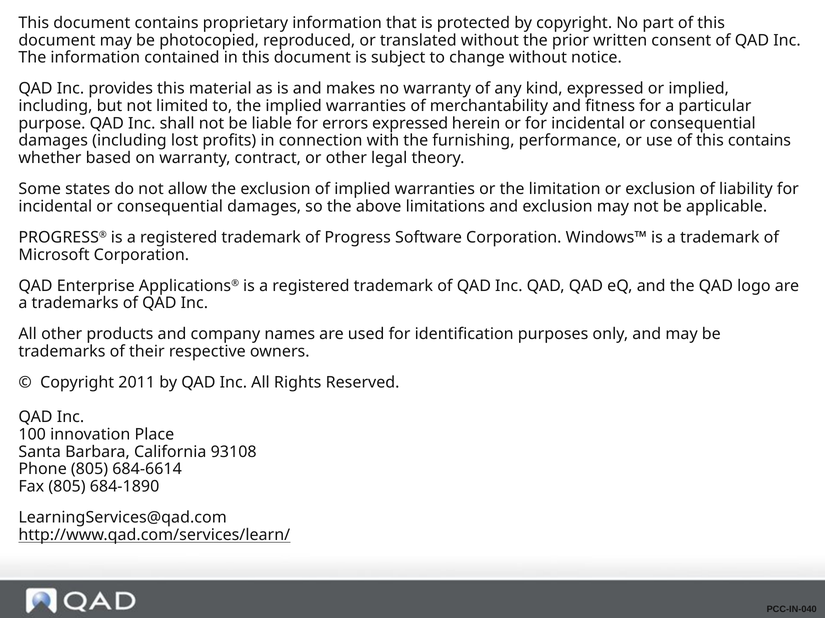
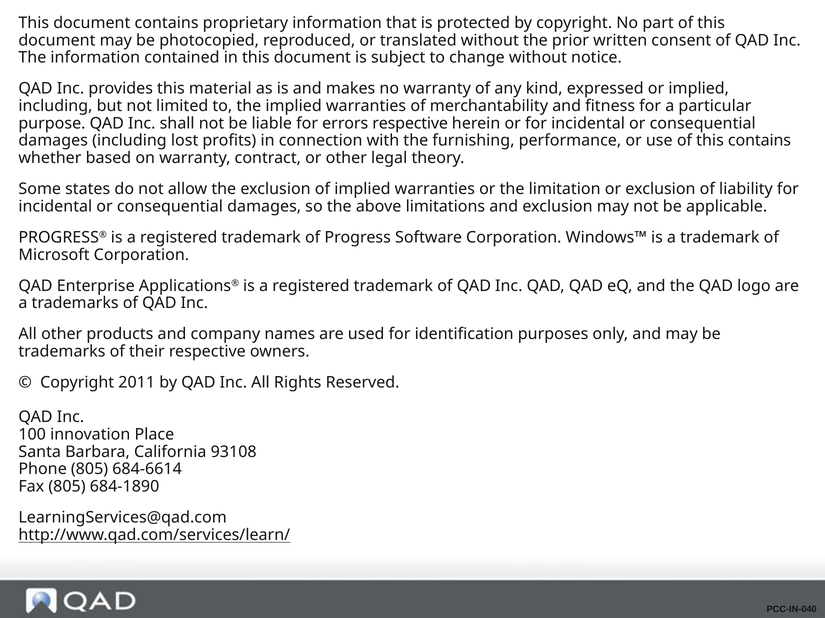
errors expressed: expressed -> respective (410, 123)
